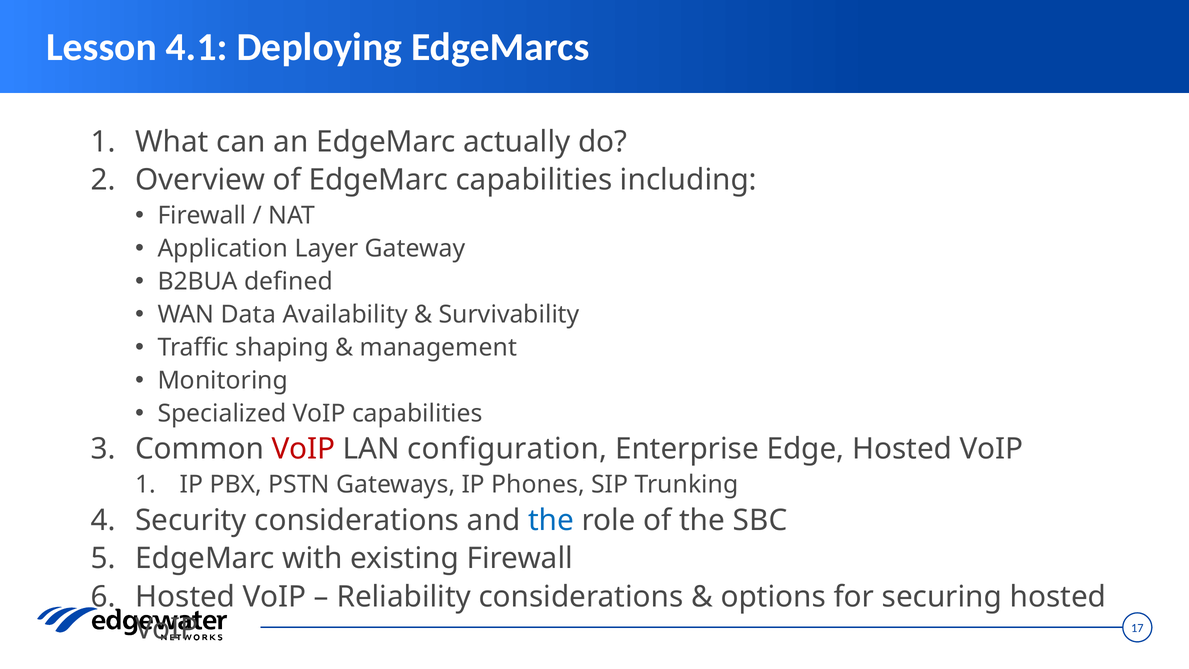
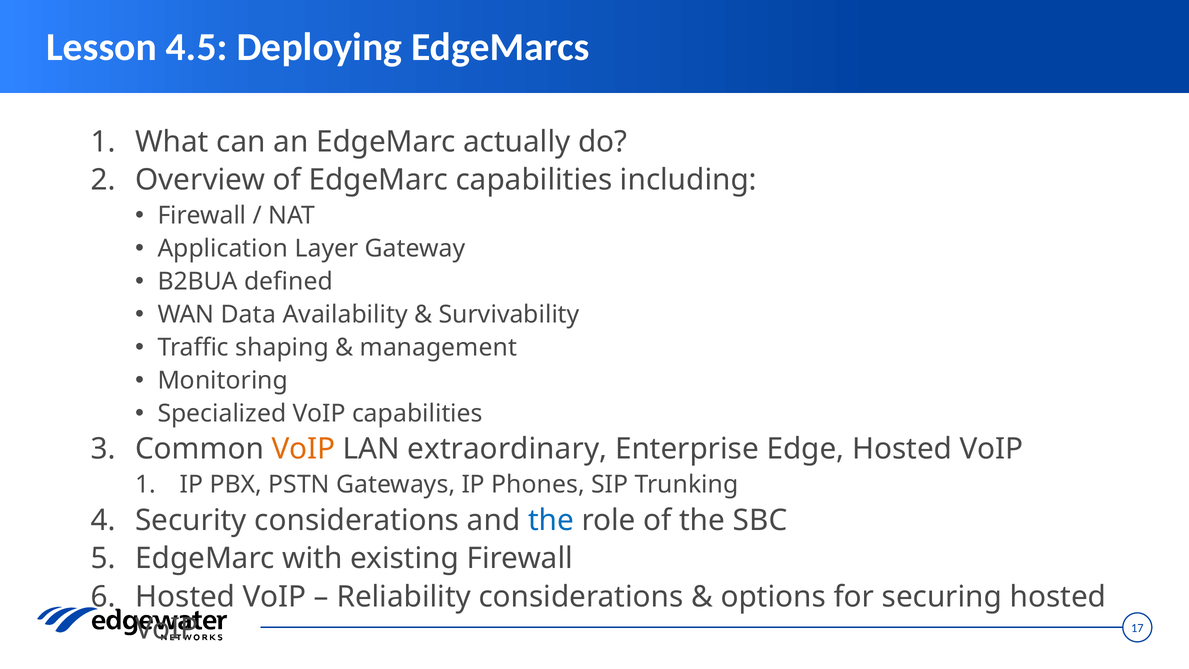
4.1: 4.1 -> 4.5 (197, 47)
VoIP colour: red -> orange (303, 449)
configuration: configuration -> extraordinary (507, 449)
